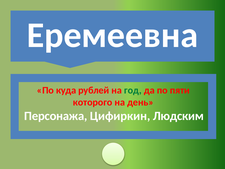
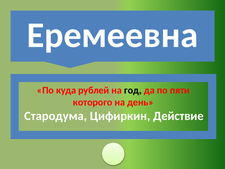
год colour: green -> black (133, 90)
Персонажа: Персонажа -> Стародума (56, 116)
Людским: Людским -> Действие (178, 116)
